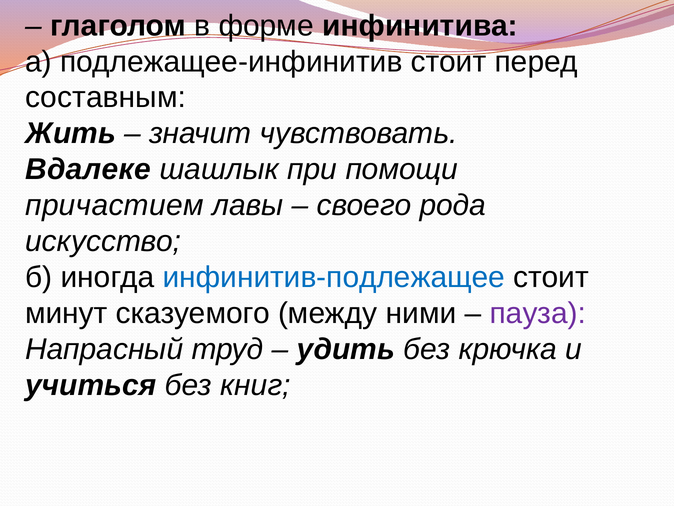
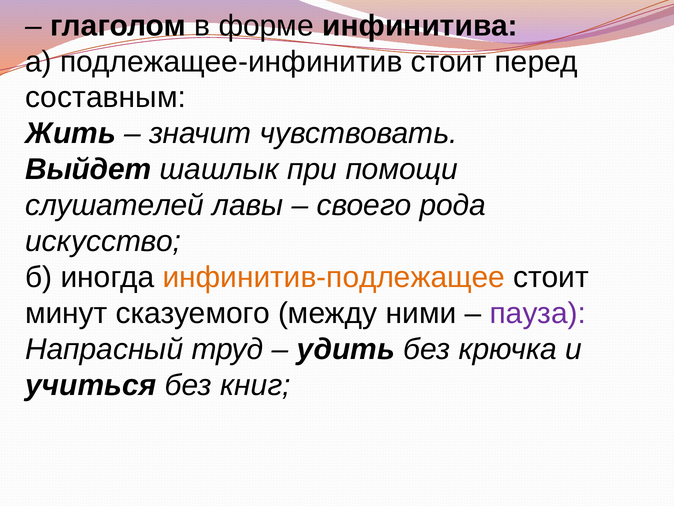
Вдалеке: Вдалеке -> Выйдет (88, 169)
причастием: причастием -> слушателей (115, 205)
инфинитив-подлежащее colour: blue -> orange (334, 277)
